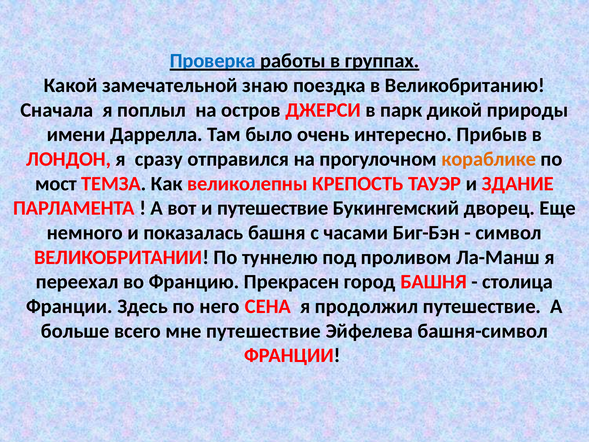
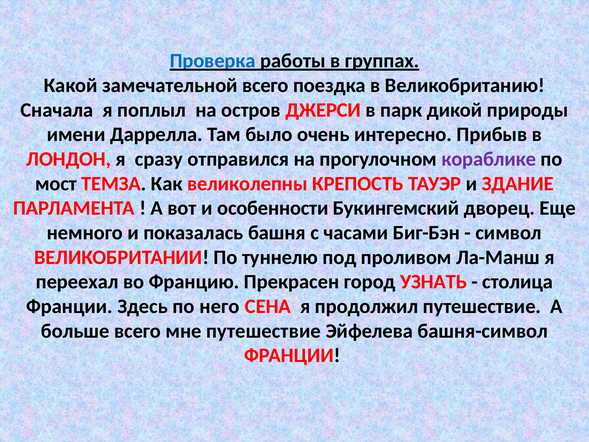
замечательной знаю: знаю -> всего (265, 85)
кораблике colour: orange -> purple (489, 159)
и путешествие: путешествие -> особенности (273, 208)
город БАШНЯ: БАШНЯ -> УЗНАТЬ (434, 282)
